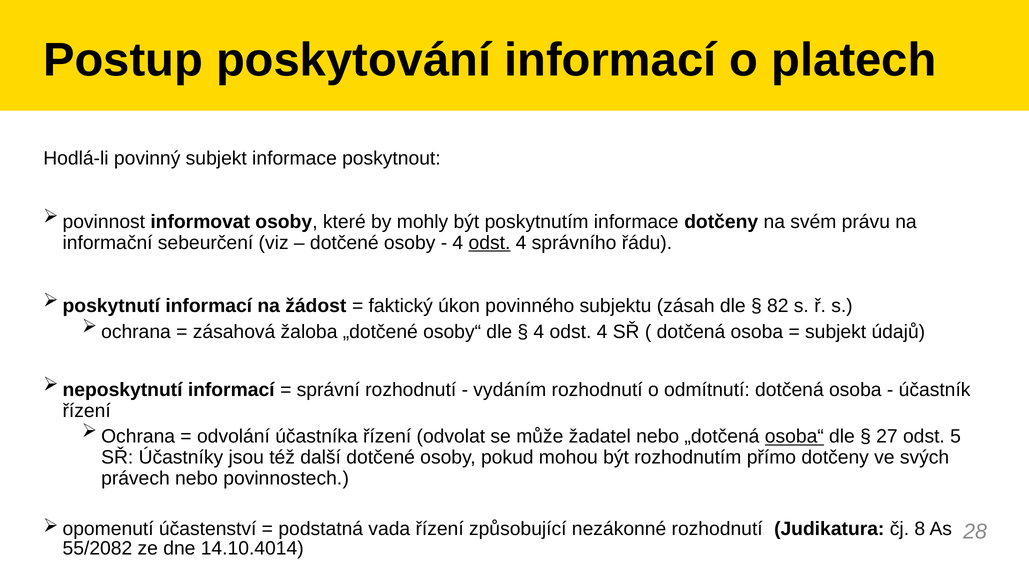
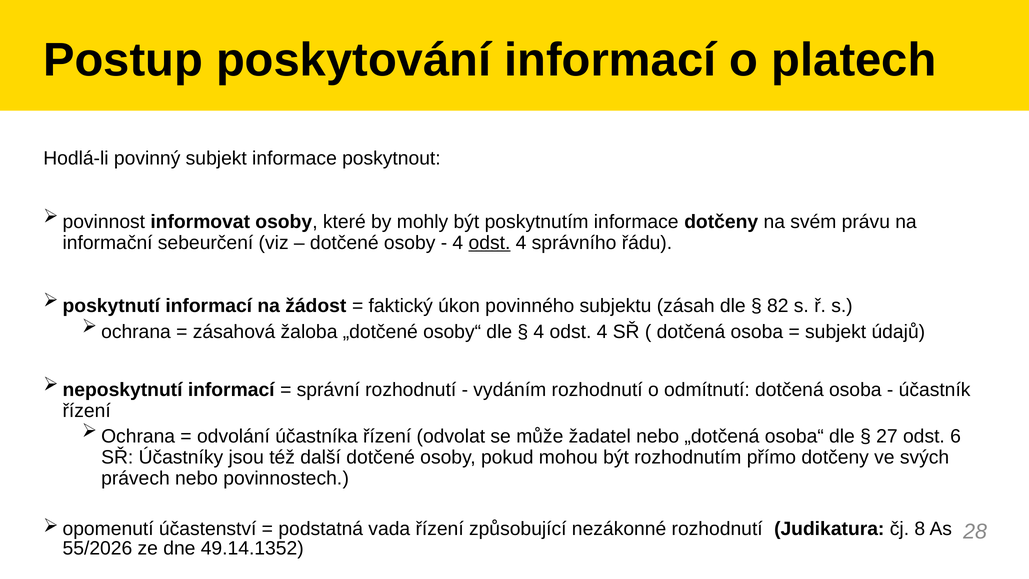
osoba“ underline: present -> none (794, 436)
5: 5 -> 6 (956, 436)
55/2082: 55/2082 -> 55/2026 (97, 548)
14.10.4014: 14.10.4014 -> 49.14.1352 (252, 548)
